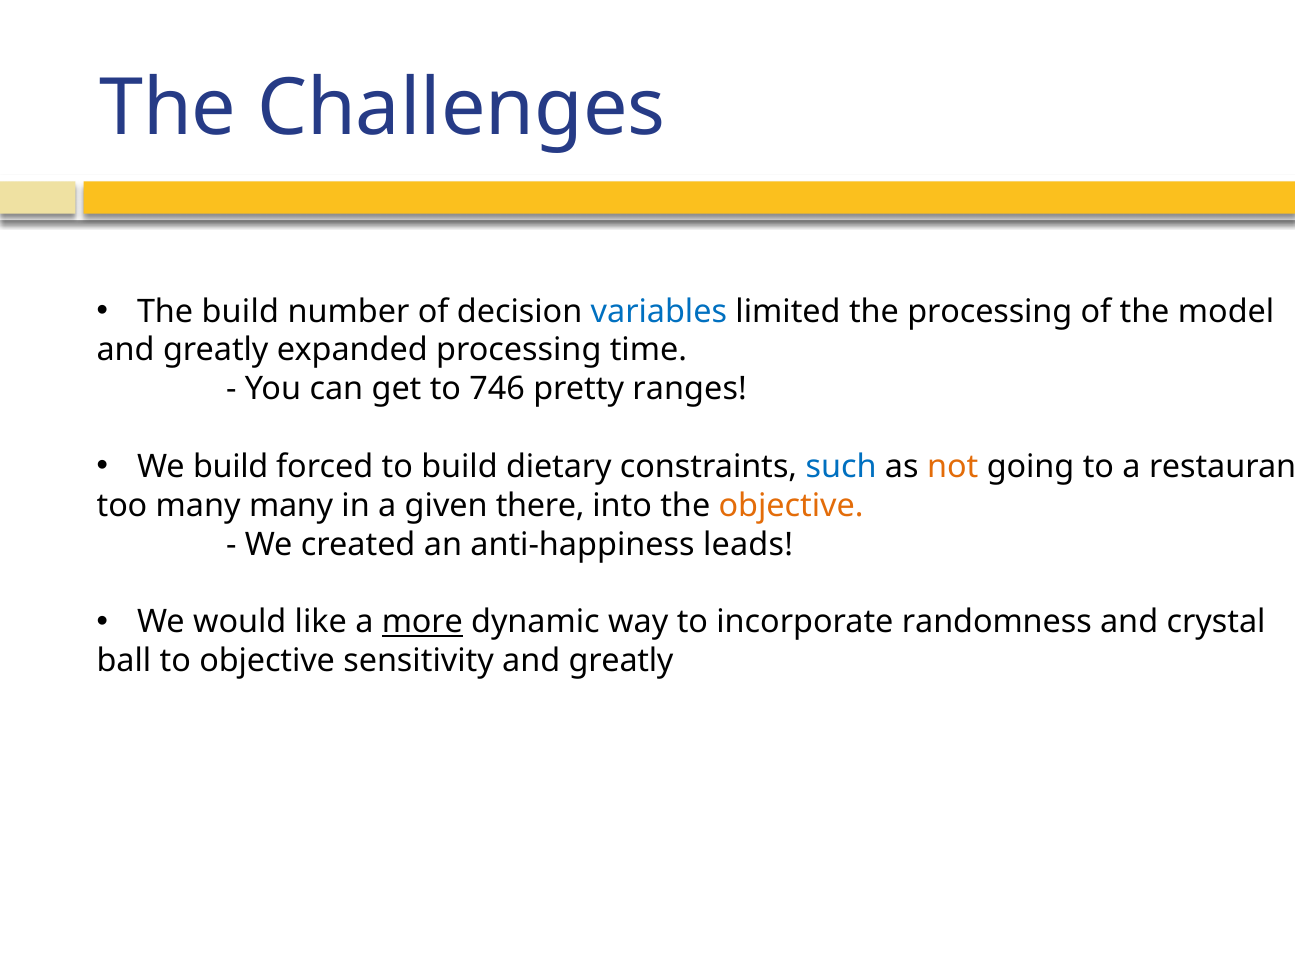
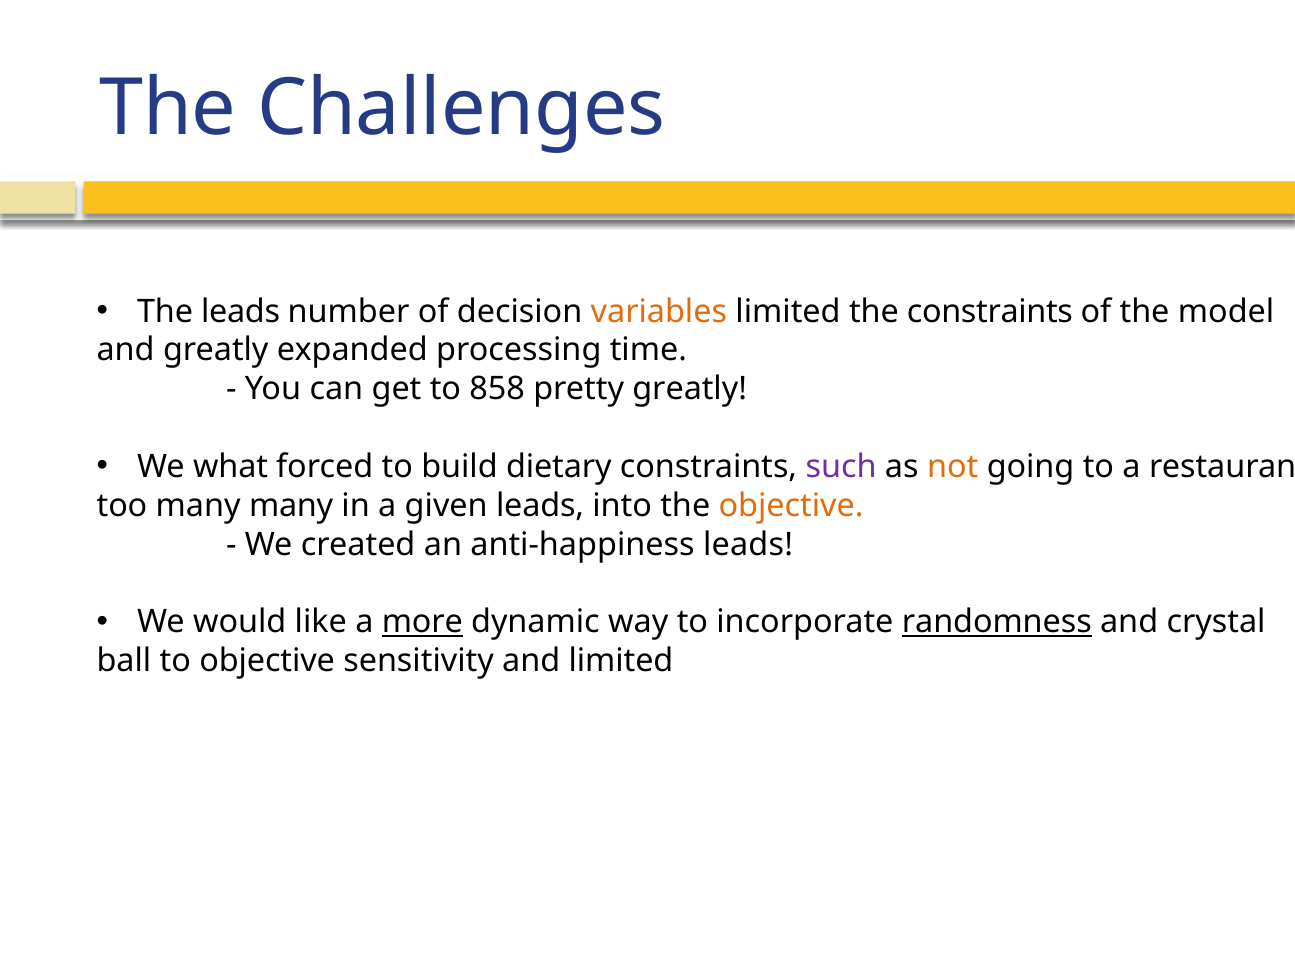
The build: build -> leads (241, 311)
variables colour: blue -> orange (659, 311)
the processing: processing -> constraints (990, 311)
746: 746 -> 858 (497, 389)
pretty ranges: ranges -> greatly (690, 389)
We build: build -> what (231, 467)
such colour: blue -> purple (841, 467)
given there: there -> leads (540, 506)
randomness underline: none -> present (997, 622)
sensitivity and greatly: greatly -> limited (621, 661)
